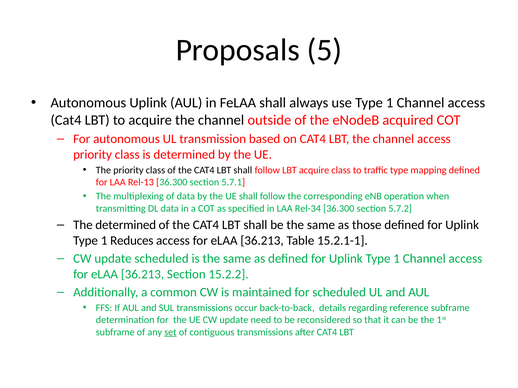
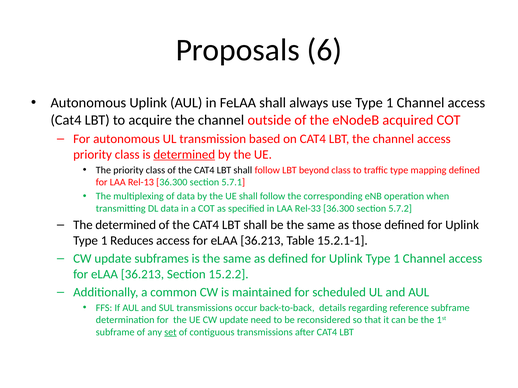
5: 5 -> 6 (324, 50)
determined underline: none -> present (184, 155)
LBT acquire: acquire -> beyond (314, 170)
Rel-34: Rel-34 -> Rel-33 (308, 209)
update scheduled: scheduled -> subframes (162, 259)
